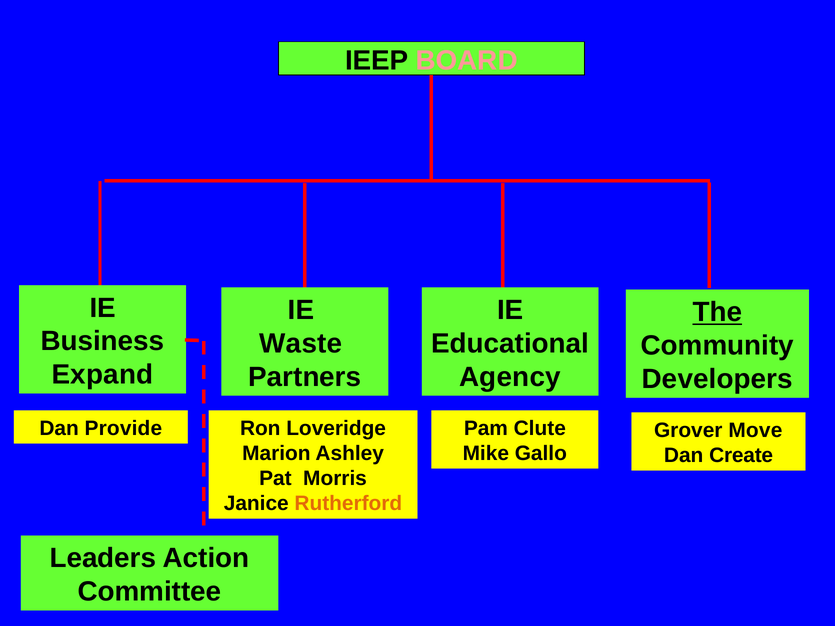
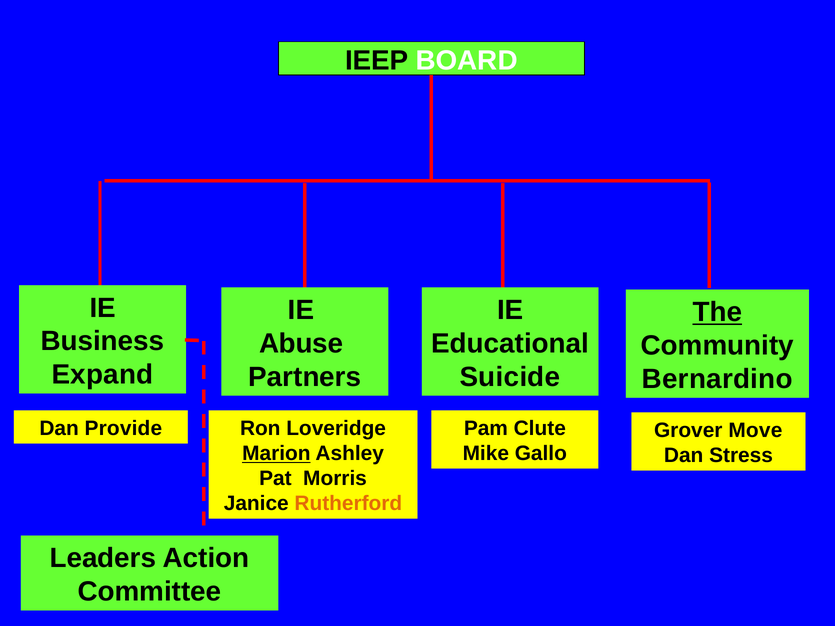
BOARD colour: pink -> white (467, 60)
Waste: Waste -> Abuse (301, 344)
Agency: Agency -> Suicide (510, 377)
Developers: Developers -> Bernardino (717, 379)
Marion underline: none -> present (276, 454)
Create: Create -> Stress (741, 456)
